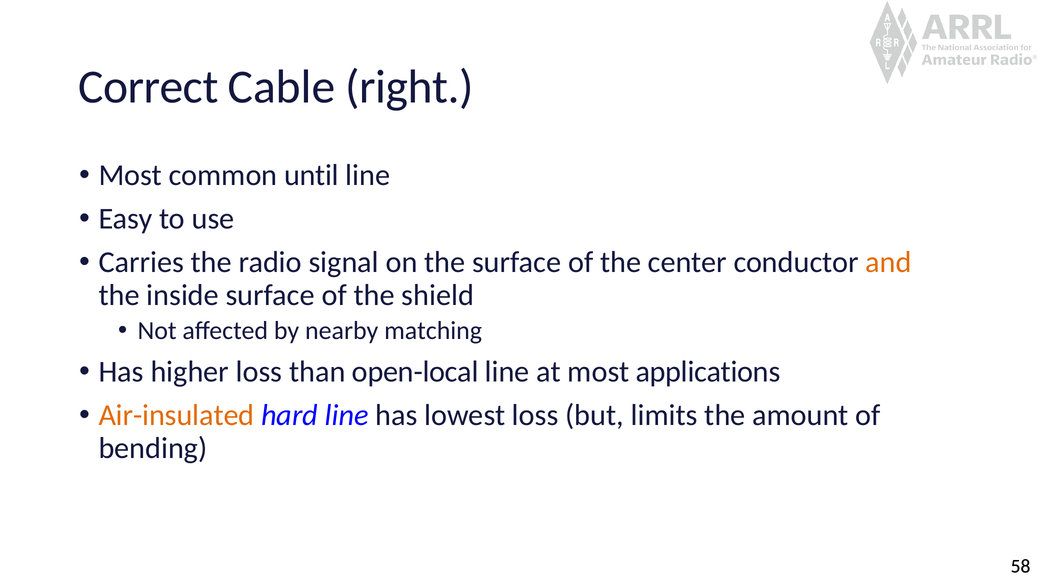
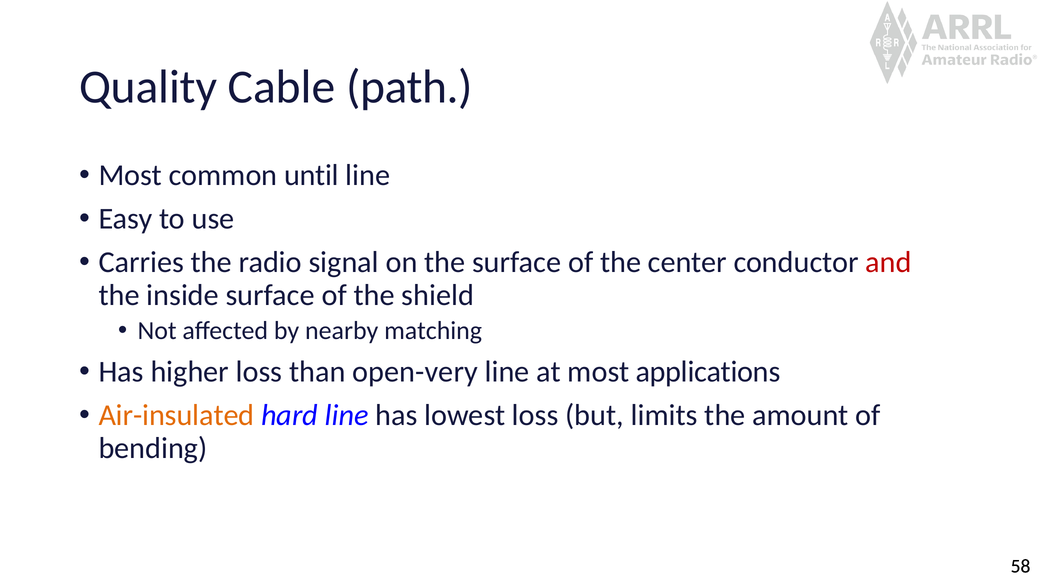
Correct: Correct -> Quality (148, 87)
right: right -> path (409, 87)
and colour: orange -> red (889, 262)
open-local: open-local -> open-very (415, 372)
